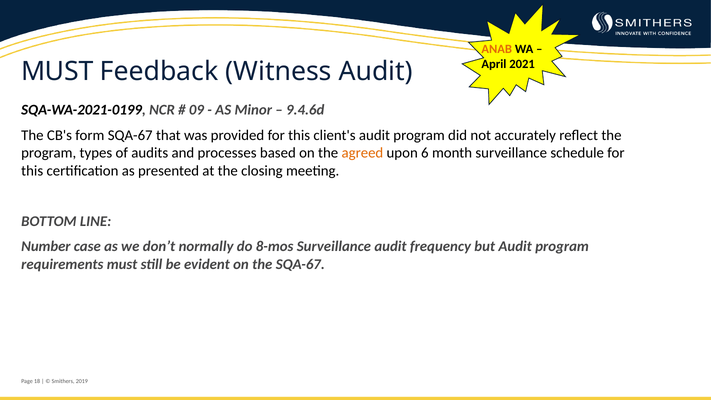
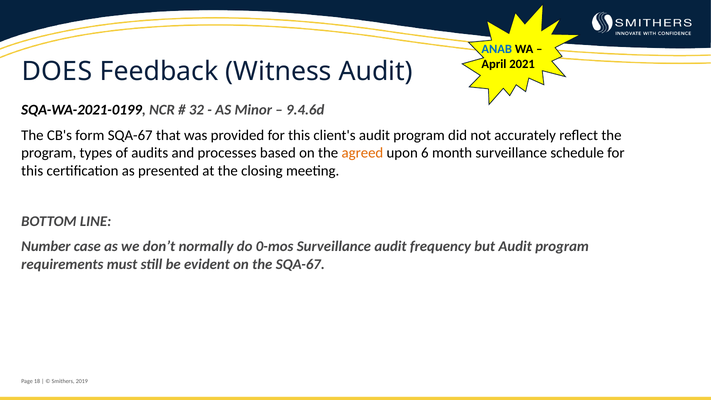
ANAB colour: orange -> blue (497, 49)
MUST: MUST -> DOES (57, 71)
09: 09 -> 32 (196, 110)
8-mos: 8-mos -> 0-mos (275, 246)
